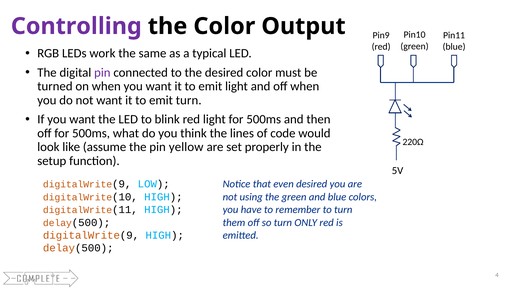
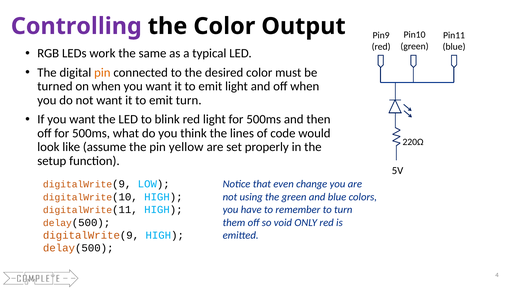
pin colour: purple -> orange (102, 73)
even desired: desired -> change (312, 184)
so turn: turn -> void (283, 222)
